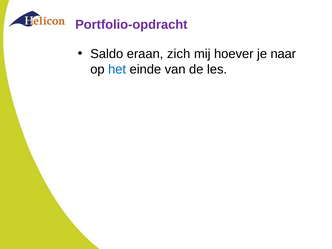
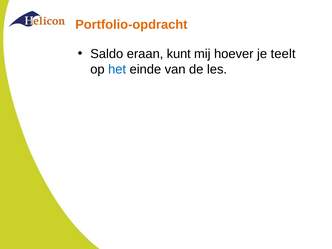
Portfolio-opdracht colour: purple -> orange (131, 25)
zich: zich -> kunt (179, 54)
naar: naar -> teelt (283, 54)
